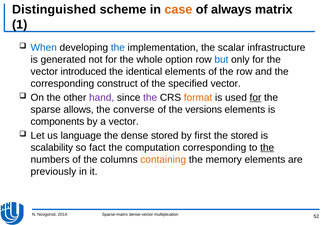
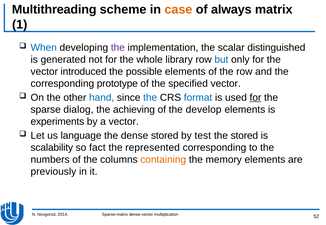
Distinguished: Distinguished -> Multithreading (54, 9)
the colour: blue -> purple (118, 48)
infrastructure: infrastructure -> distinguished (276, 48)
option: option -> library (179, 60)
identical: identical -> possible (144, 72)
construct: construct -> prototype (117, 84)
hand colour: purple -> blue (102, 98)
the colour: purple -> blue (150, 98)
format colour: orange -> blue (198, 98)
allows: allows -> dialog (78, 110)
converse: converse -> achieving (134, 110)
versions: versions -> develop (204, 110)
components: components -> experiments (57, 122)
first: first -> test (203, 136)
computation: computation -> represented (153, 148)
the underline: present -> none (267, 148)
